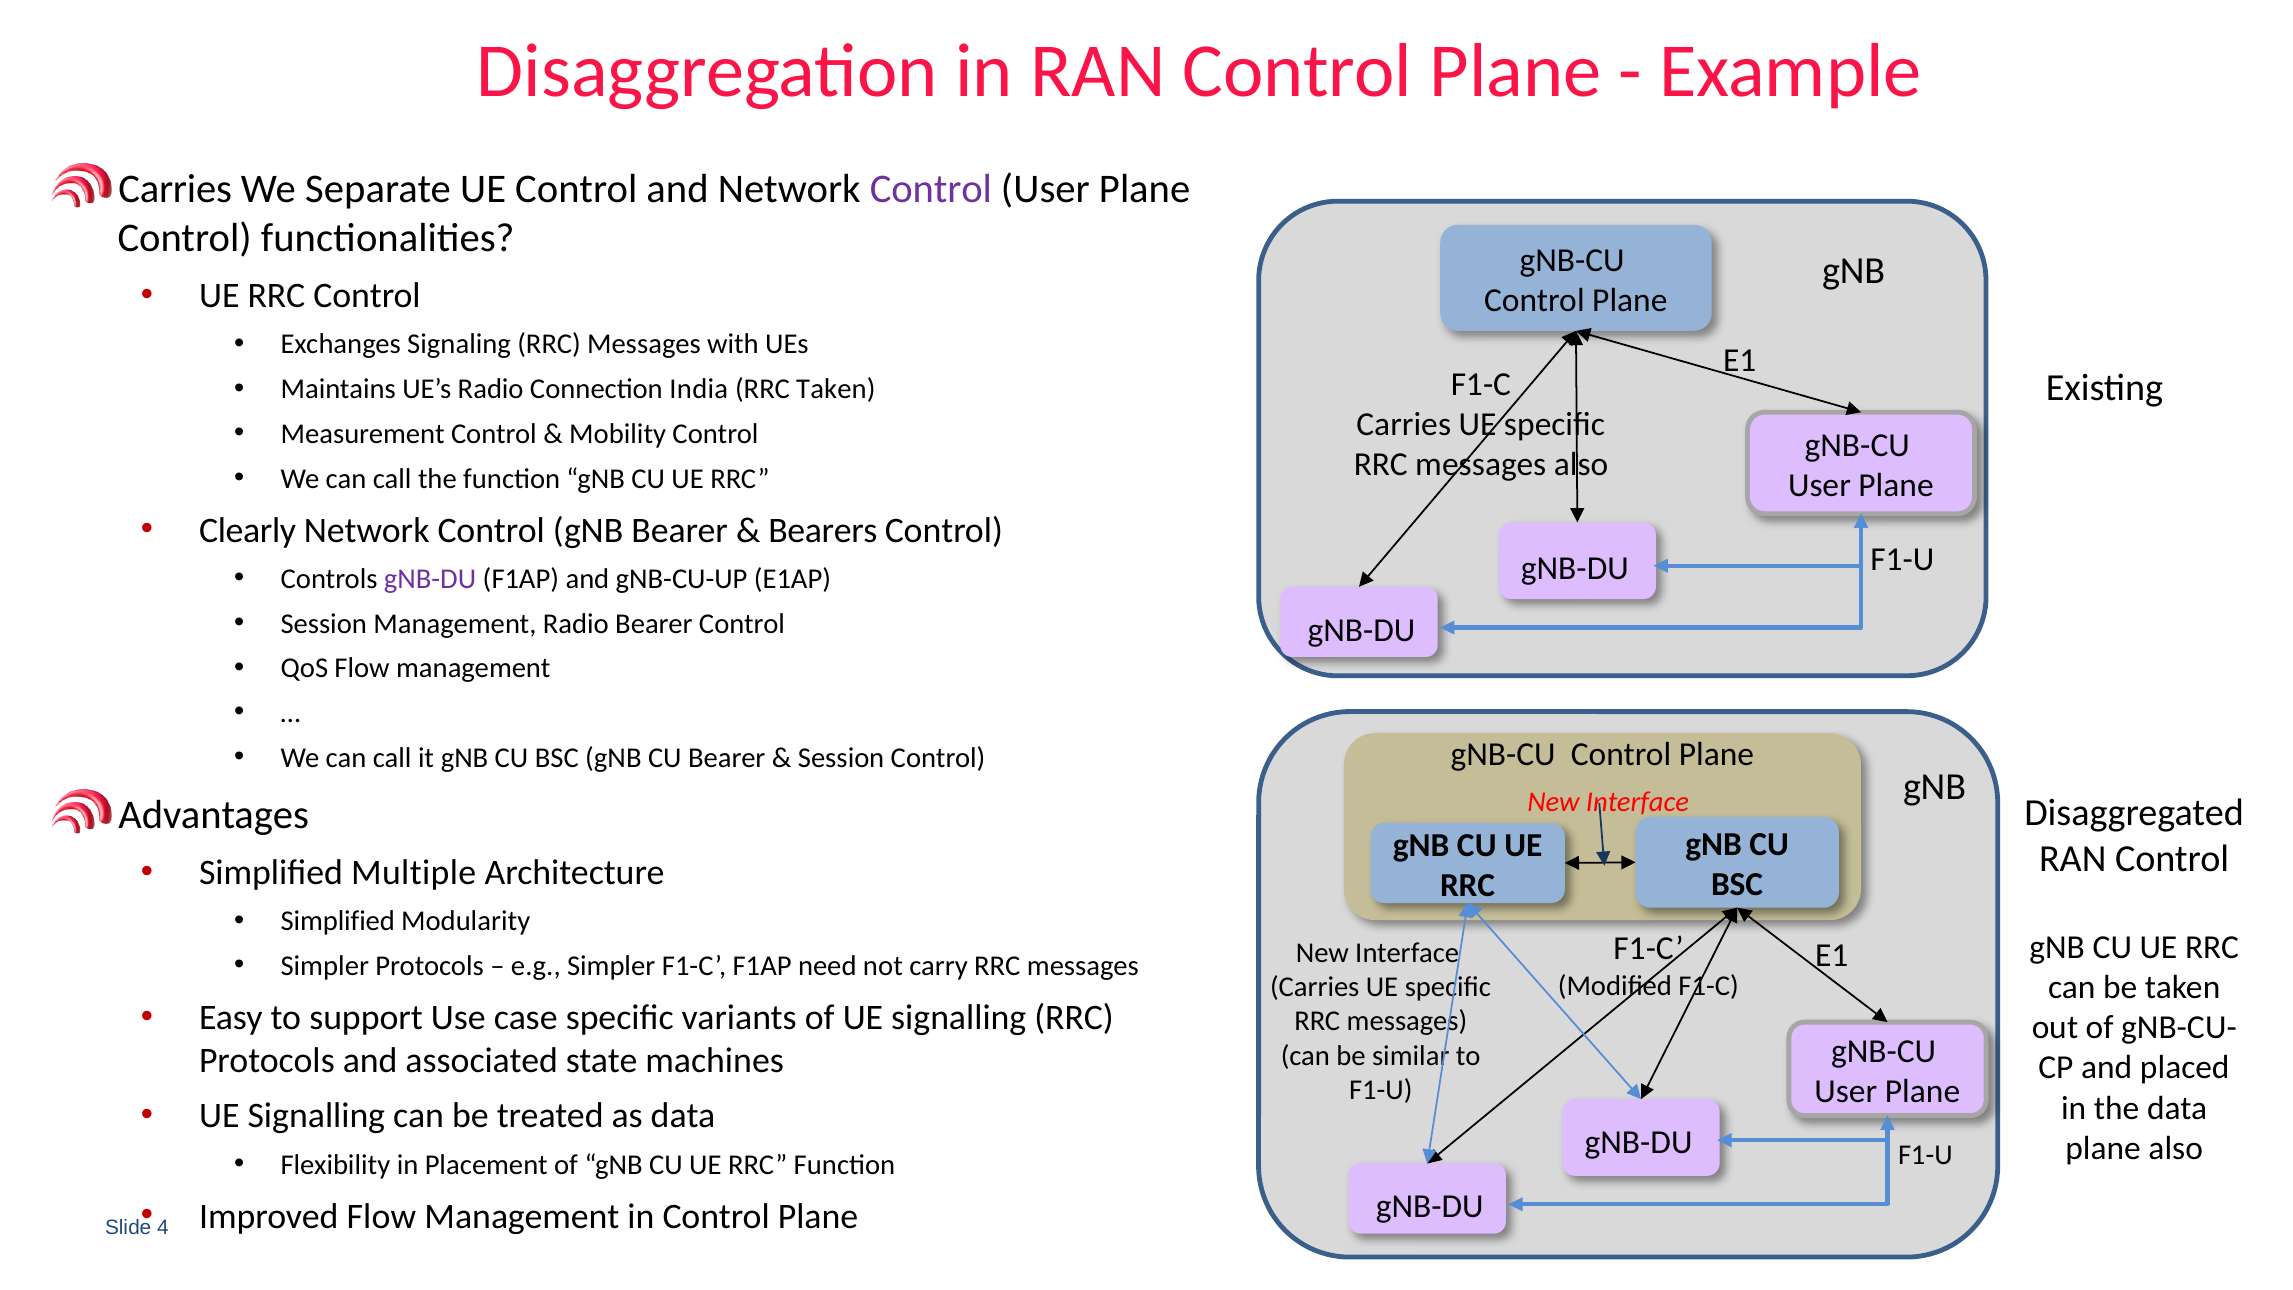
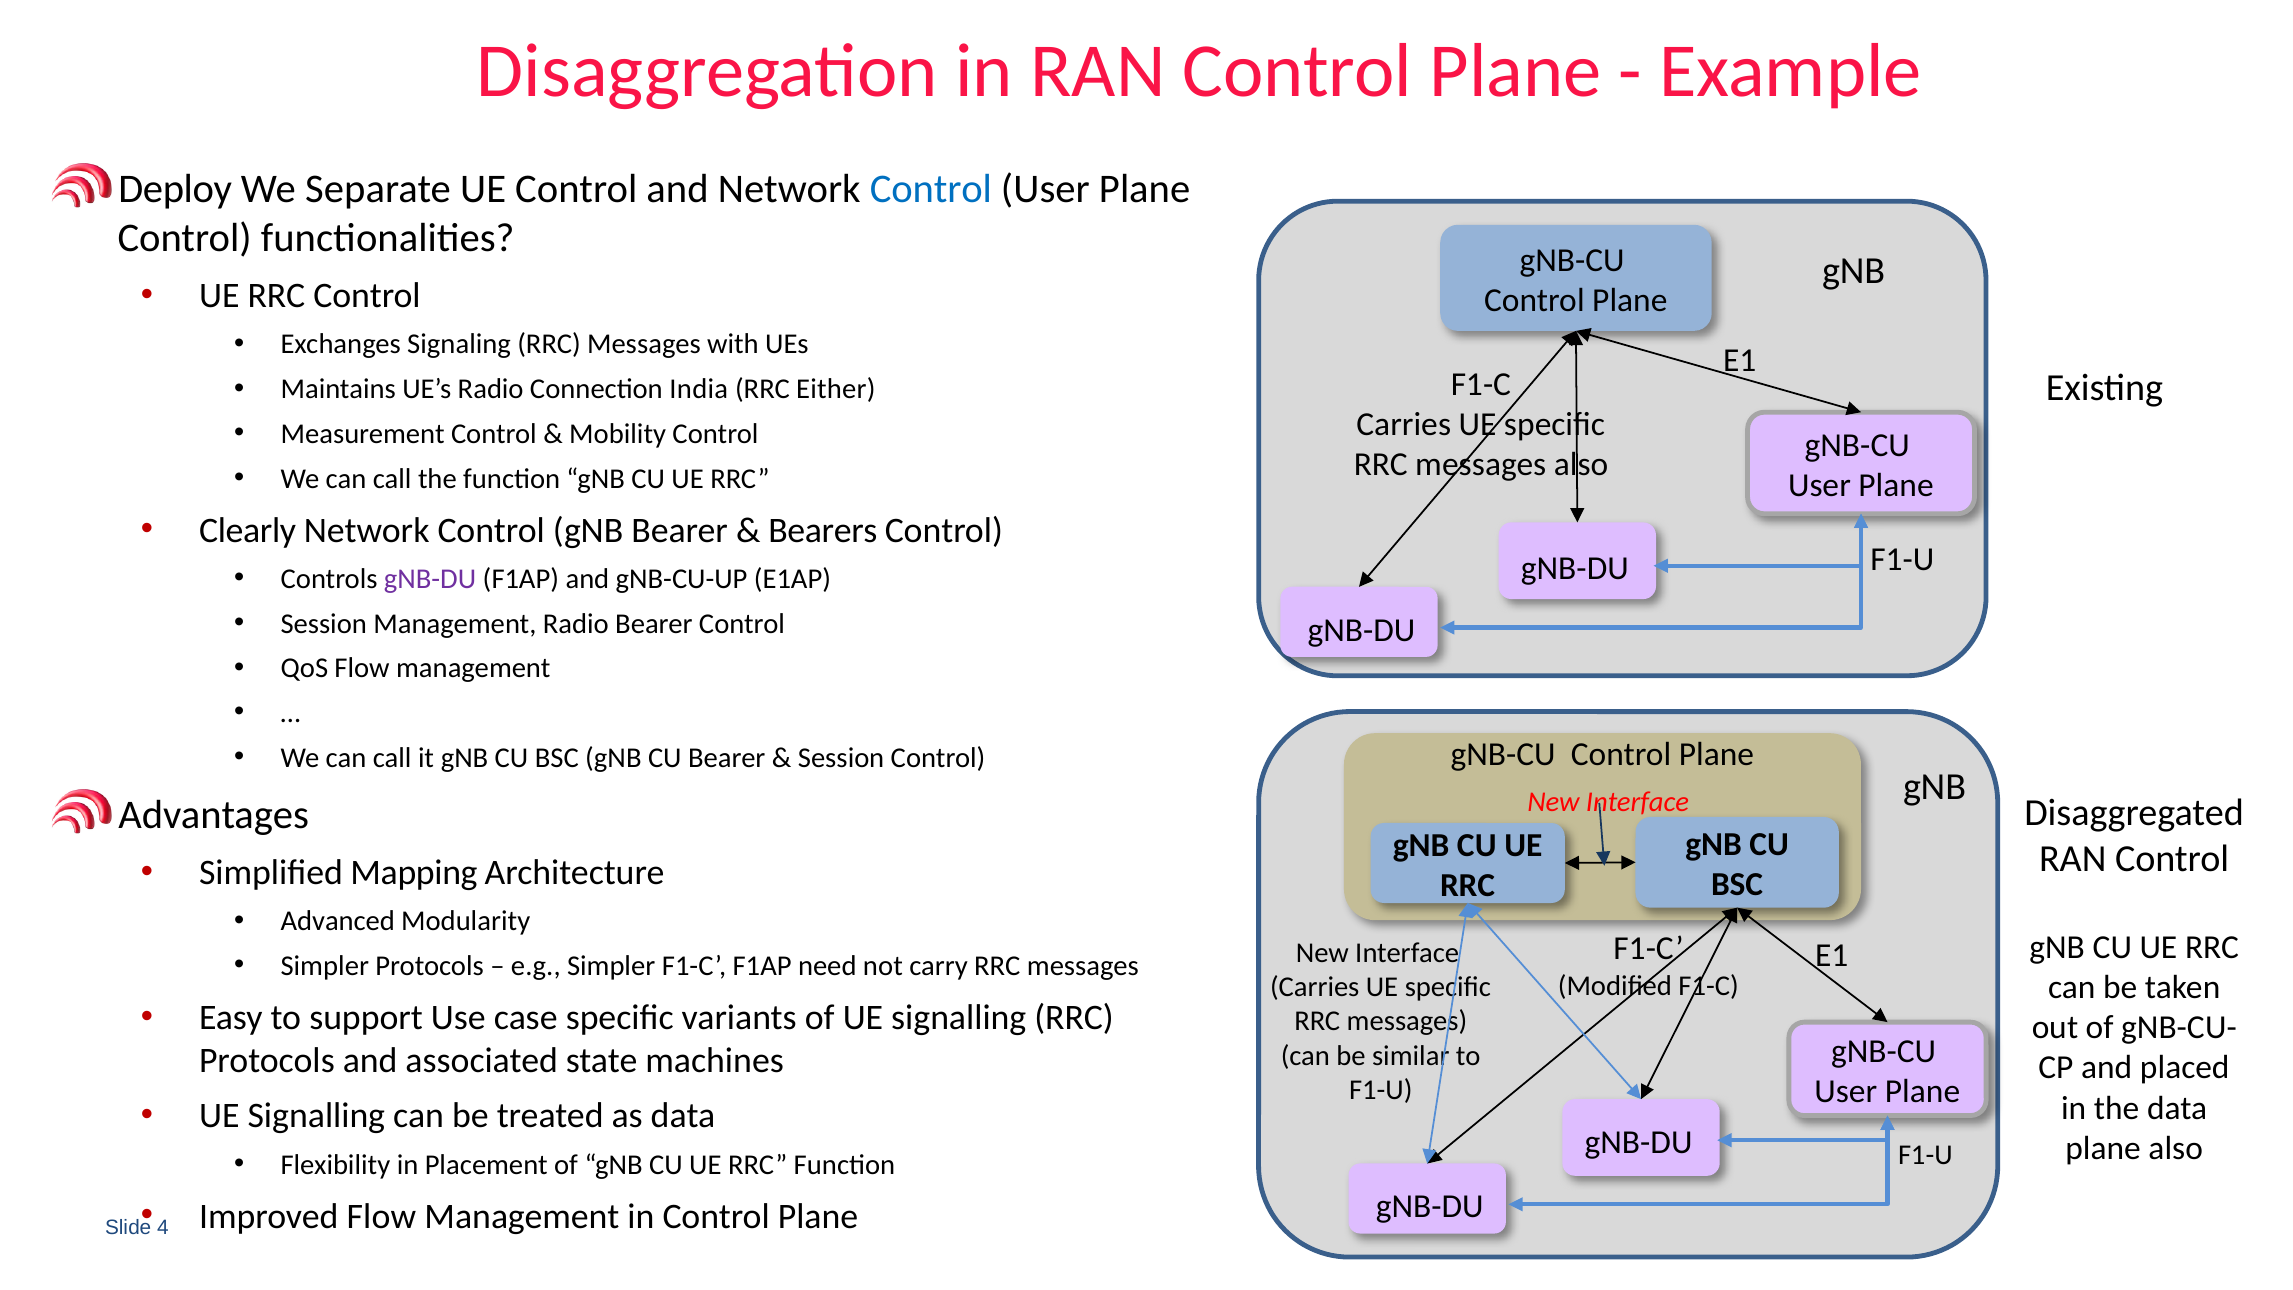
Carries: Carries -> Deploy (175, 189)
Control colour: purple -> blue (931, 189)
RRC Taken: Taken -> Either (836, 389)
Multiple: Multiple -> Mapping (414, 873)
Simplified: Simplified -> Advanced (338, 921)
